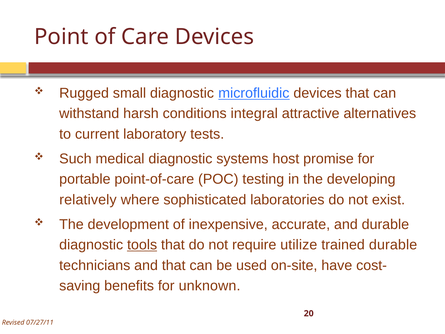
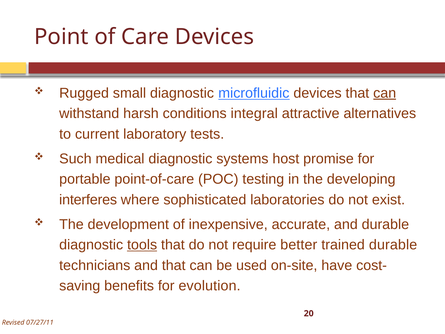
can underline: none -> present (385, 93)
relatively: relatively -> interferes (88, 200)
utilize: utilize -> better (299, 245)
unknown: unknown -> evolution (210, 286)
